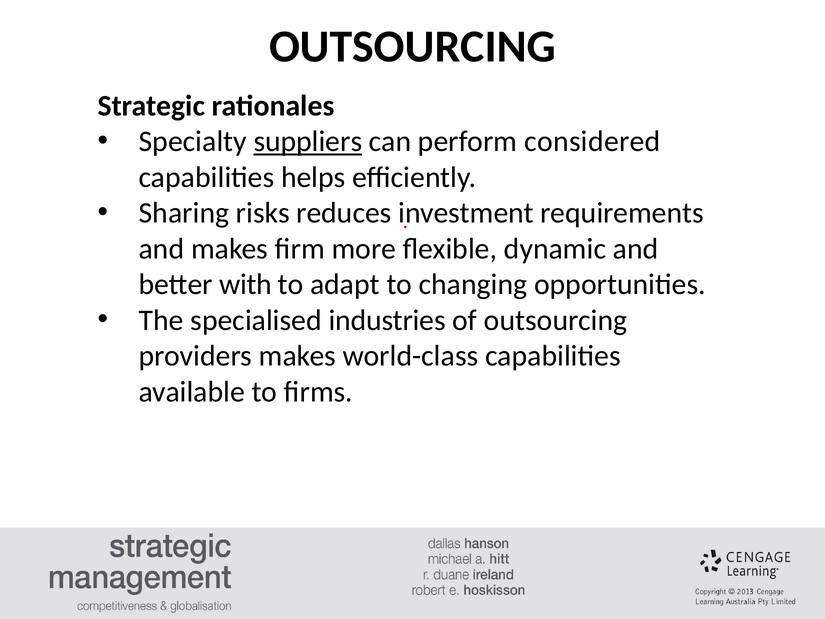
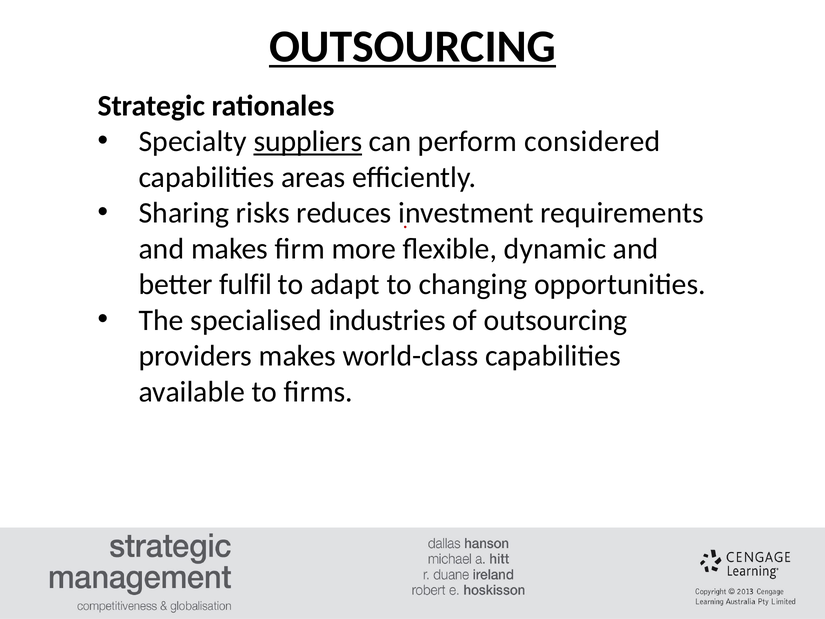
OUTSOURCING underline: none -> present (412, 46)
helps: helps -> areas (313, 177)
with: with -> fulfil (245, 284)
